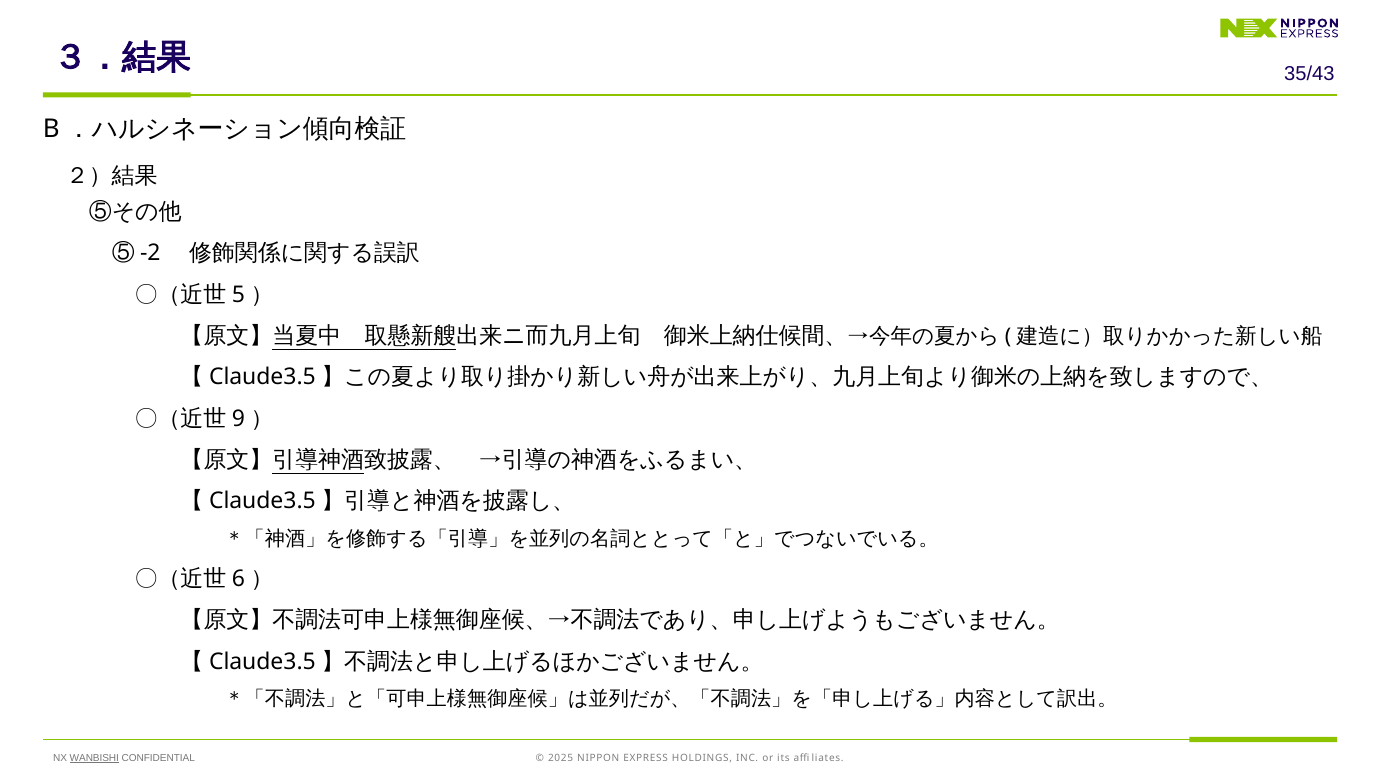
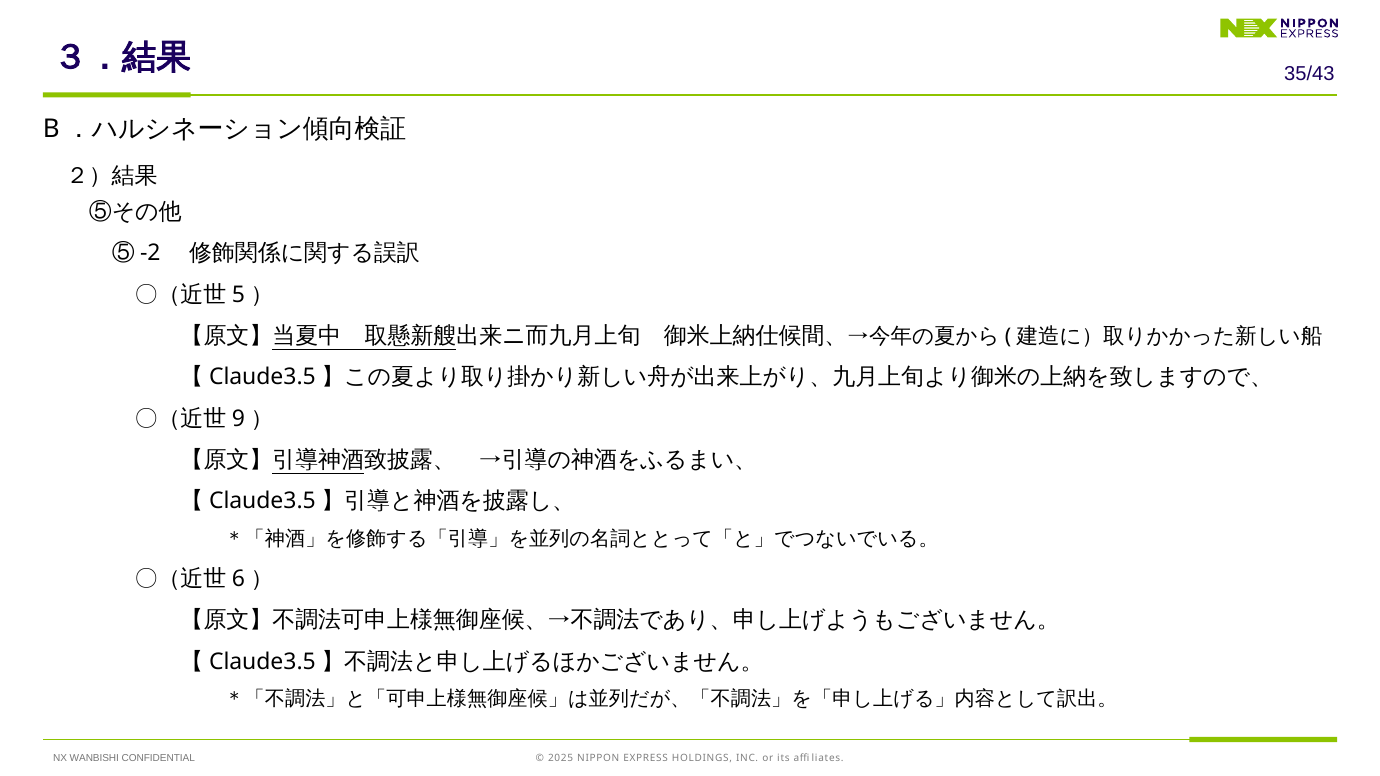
WANBISHI underline: present -> none (94, 758)
